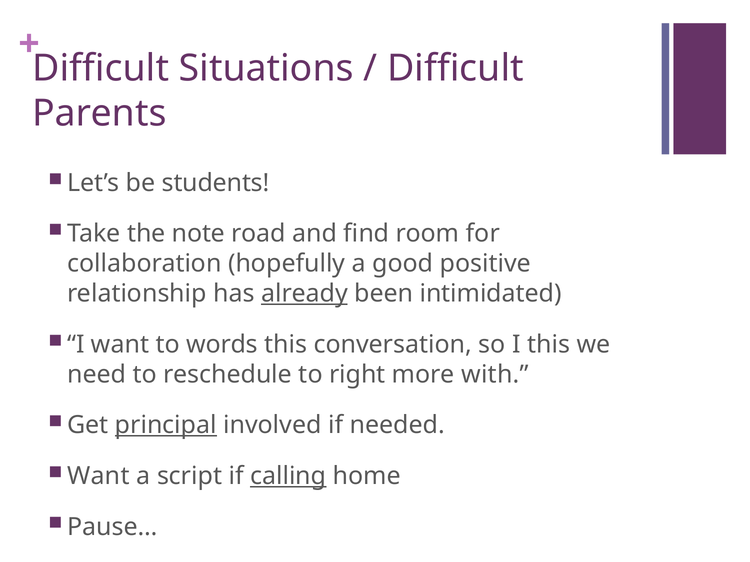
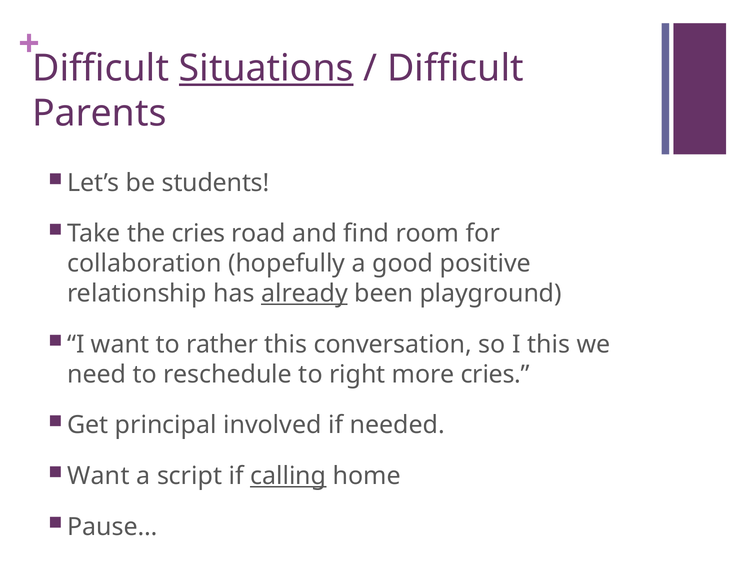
Situations underline: none -> present (266, 69)
the note: note -> cries (198, 234)
intimidated: intimidated -> playground (491, 294)
words: words -> rather (222, 345)
more with: with -> cries (495, 375)
principal underline: present -> none (166, 426)
